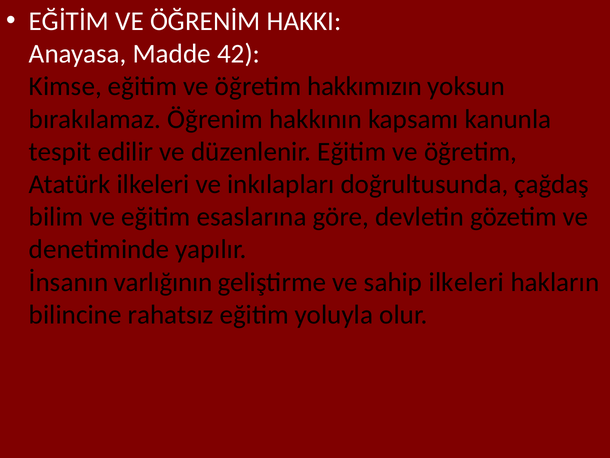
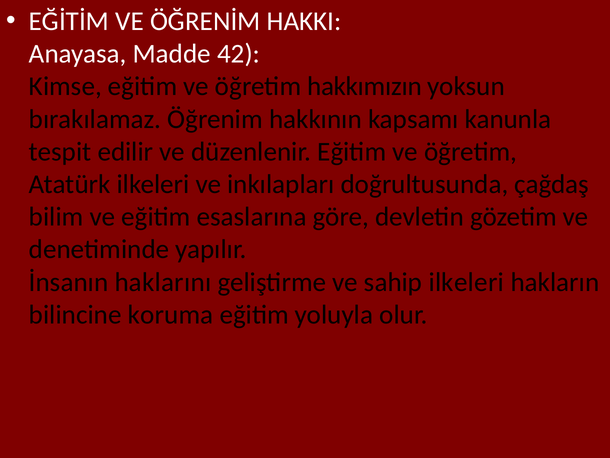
varlığının: varlığının -> haklarını (163, 282)
rahatsız: rahatsız -> koruma (171, 314)
